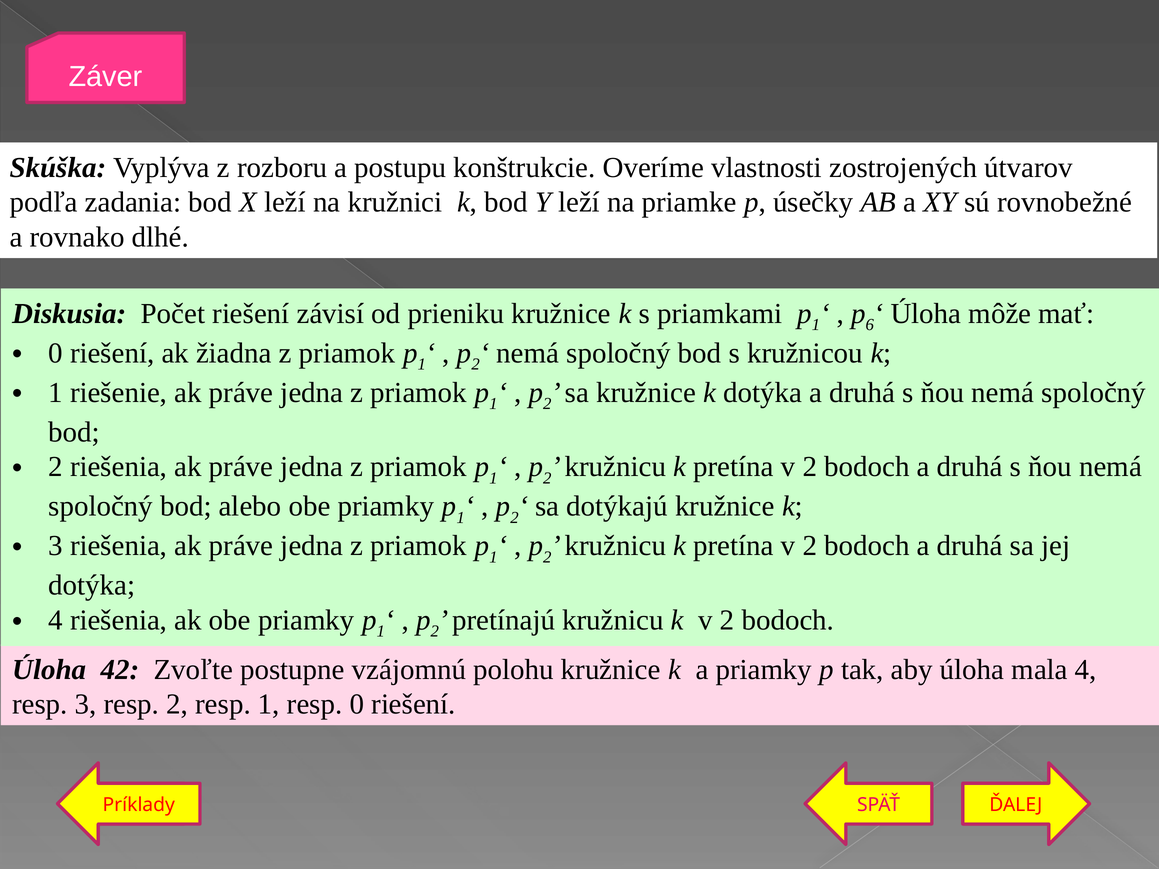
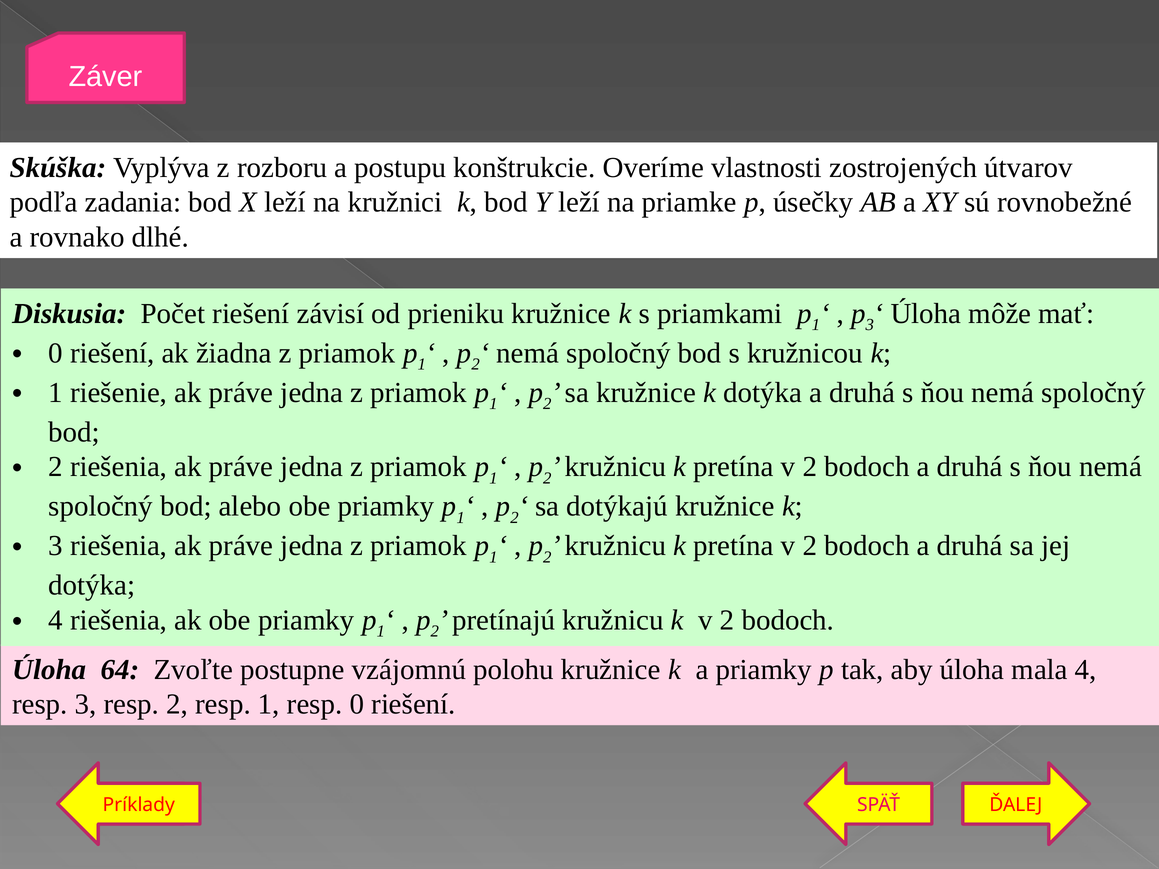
p 6: 6 -> 3 (870, 325)
42: 42 -> 64 (120, 670)
